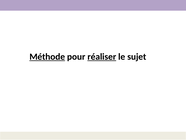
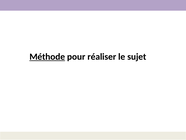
réaliser underline: present -> none (102, 57)
